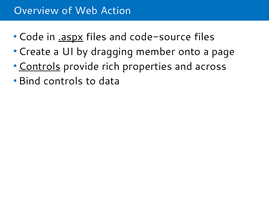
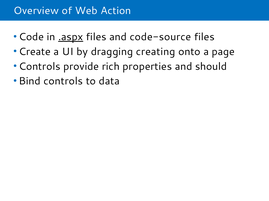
member: member -> creating (156, 52)
Controls underline: present -> none (40, 67)
across: across -> should (211, 67)
